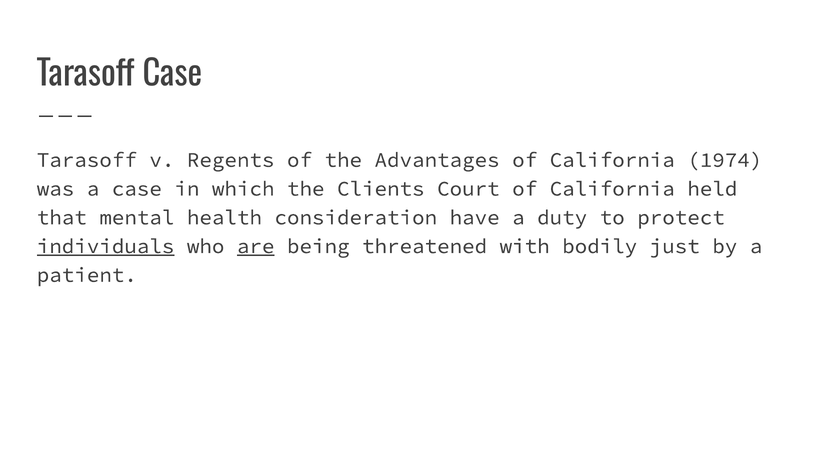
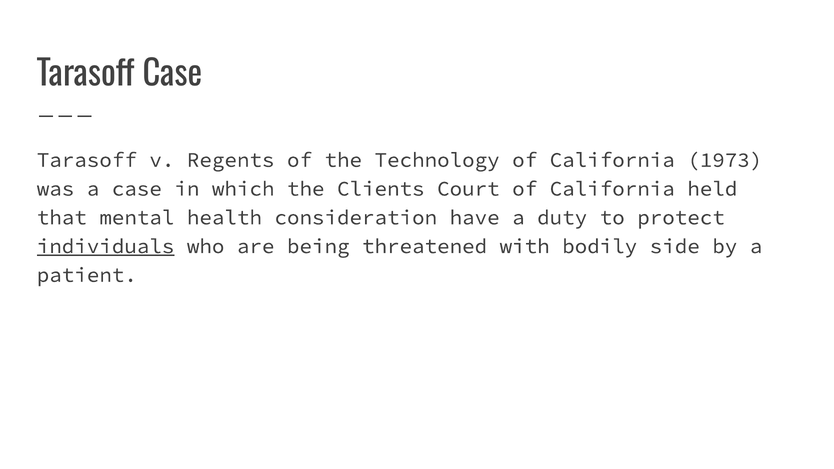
Advantages: Advantages -> Technology (437, 160)
1974: 1974 -> 1973 (725, 160)
are underline: present -> none (256, 246)
just: just -> side (675, 246)
